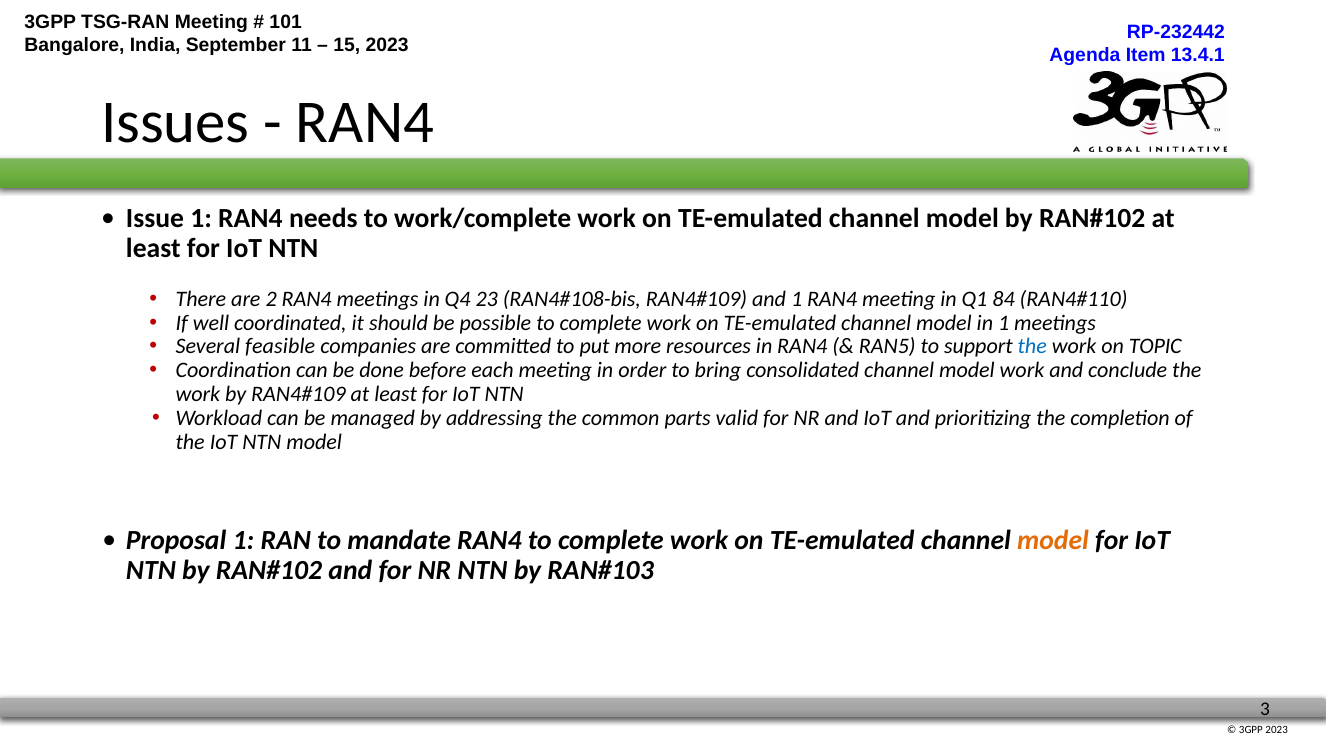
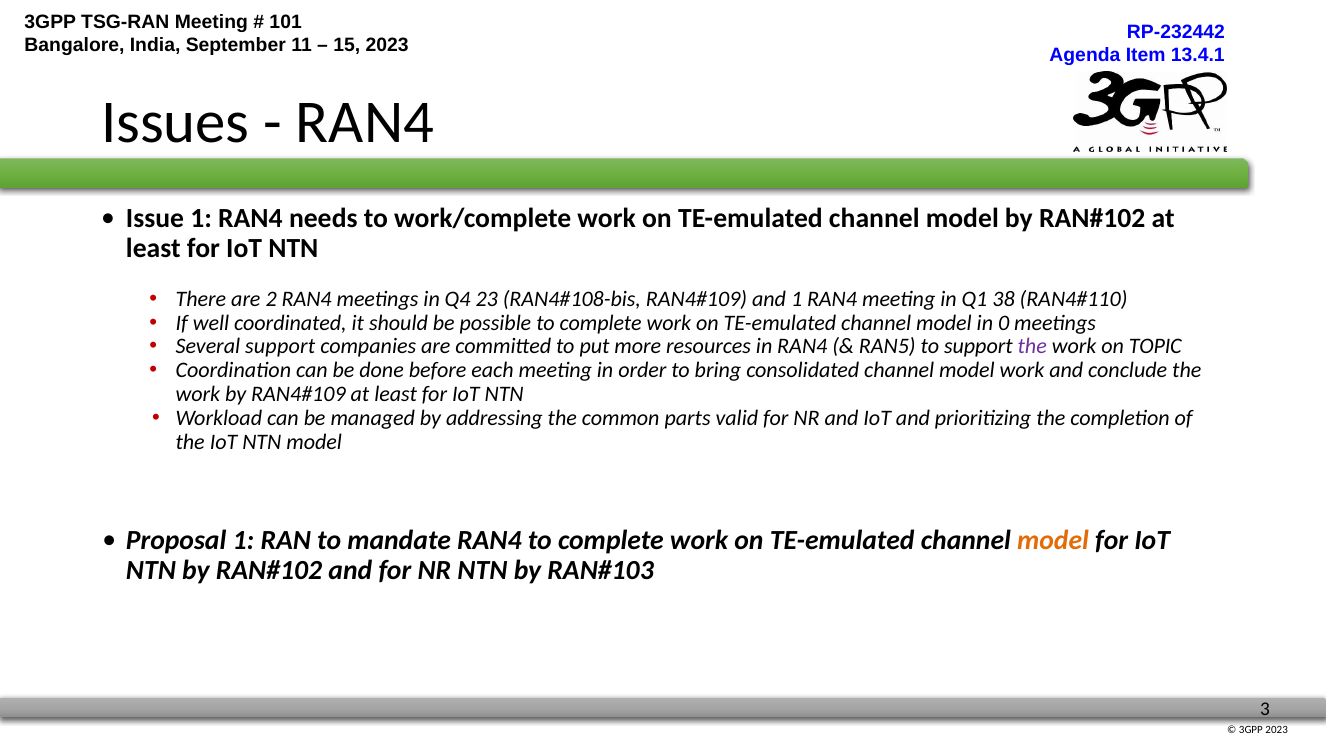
84: 84 -> 38 (1004, 299)
in 1: 1 -> 0 (1004, 323)
Several feasible: feasible -> support (280, 347)
the colour: blue -> purple (1032, 347)
